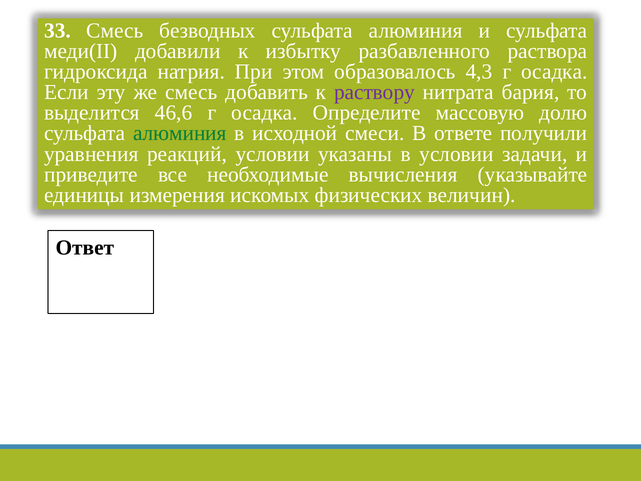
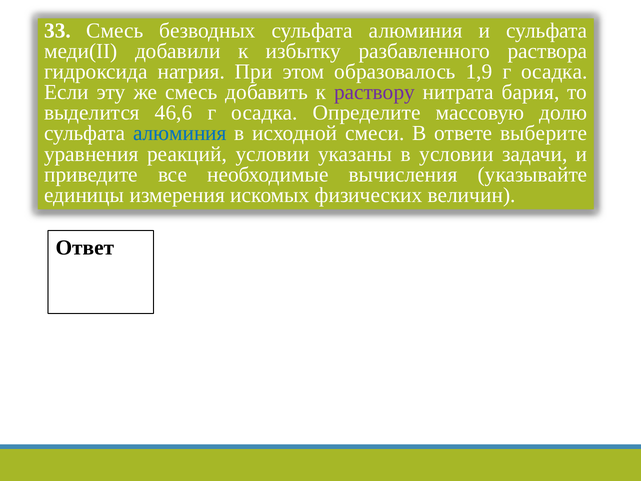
4,3: 4,3 -> 1,9 (479, 72)
алюминия colour: green -> blue (180, 133)
получили: получили -> выберите (544, 133)
